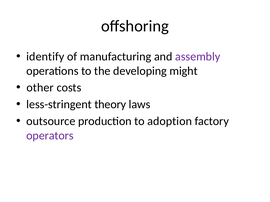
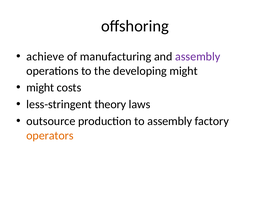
identify: identify -> achieve (45, 57)
other: other -> might (40, 88)
to adoption: adoption -> assembly (170, 121)
operators colour: purple -> orange (50, 136)
